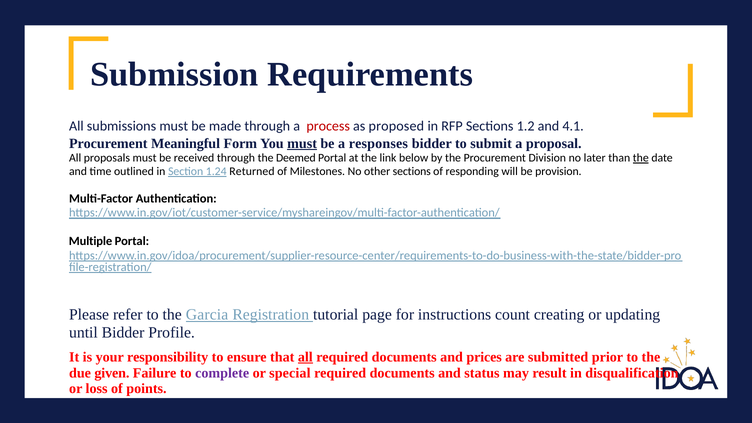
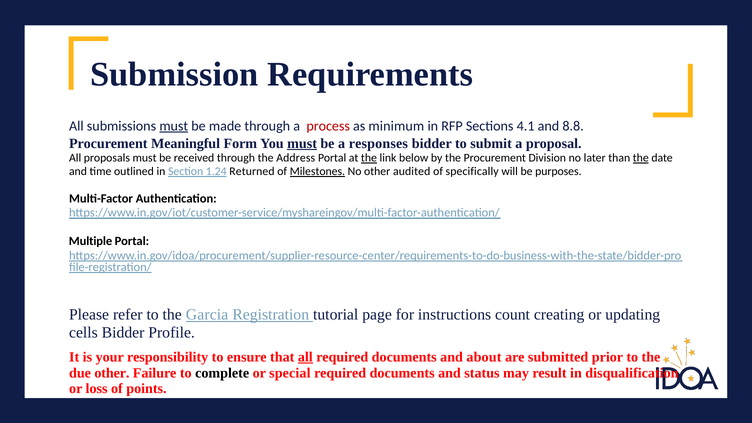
must underline: none -> present (174, 126)
proposed: proposed -> minimum (396, 126)
1.2: 1.2 -> 4.1 (526, 126)
4.1: 4.1 -> 8.8 (573, 126)
Deemed: Deemed -> Address (296, 158)
the underline: none -> present (369, 158)
Milestones underline: none -> present (317, 171)
other sections: sections -> audited (412, 171)
responding: responding -> specifically (472, 171)
provision: provision -> purposes (558, 171)
until: until -> cells (83, 332)
prices: prices -> about (484, 357)
due given: given -> other (112, 373)
complete colour: purple -> black (222, 373)
